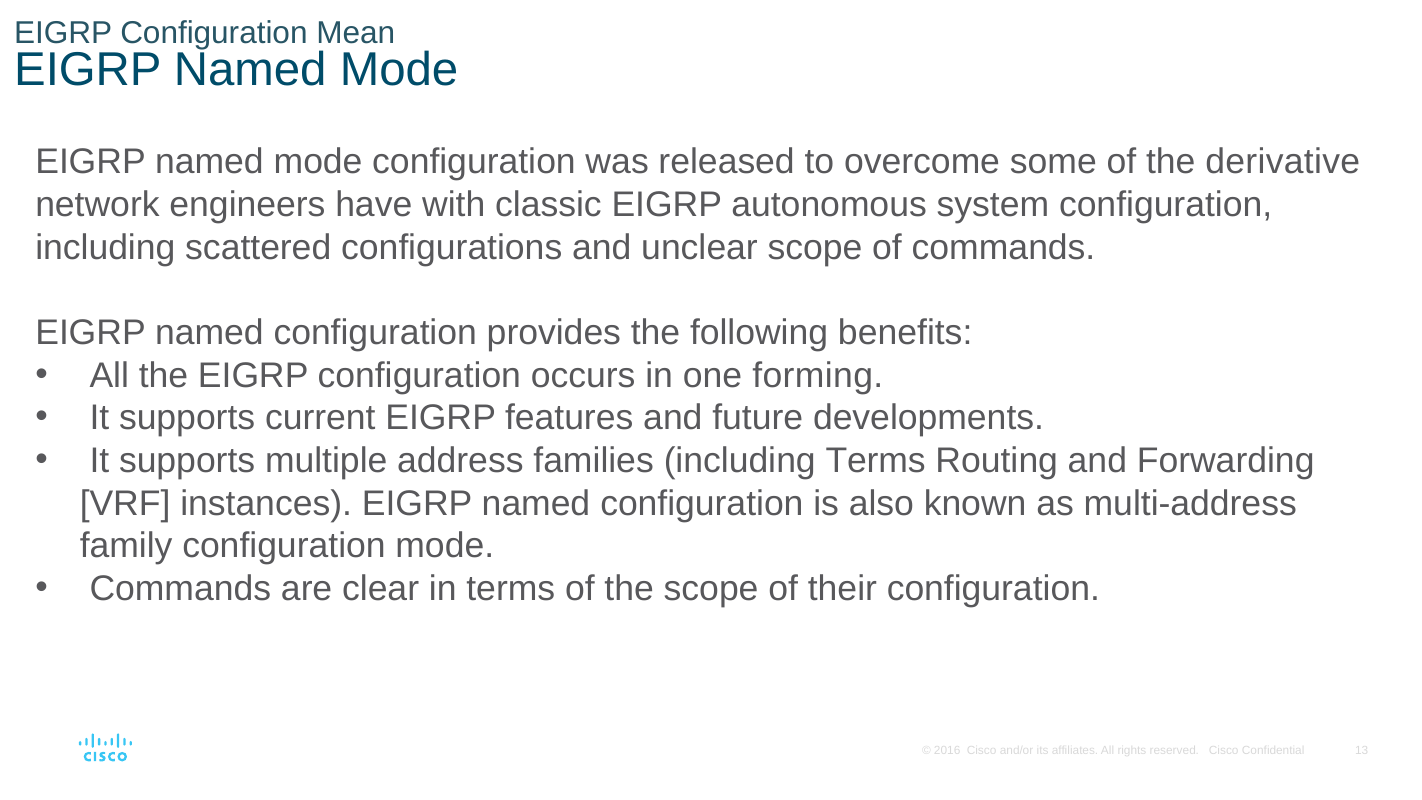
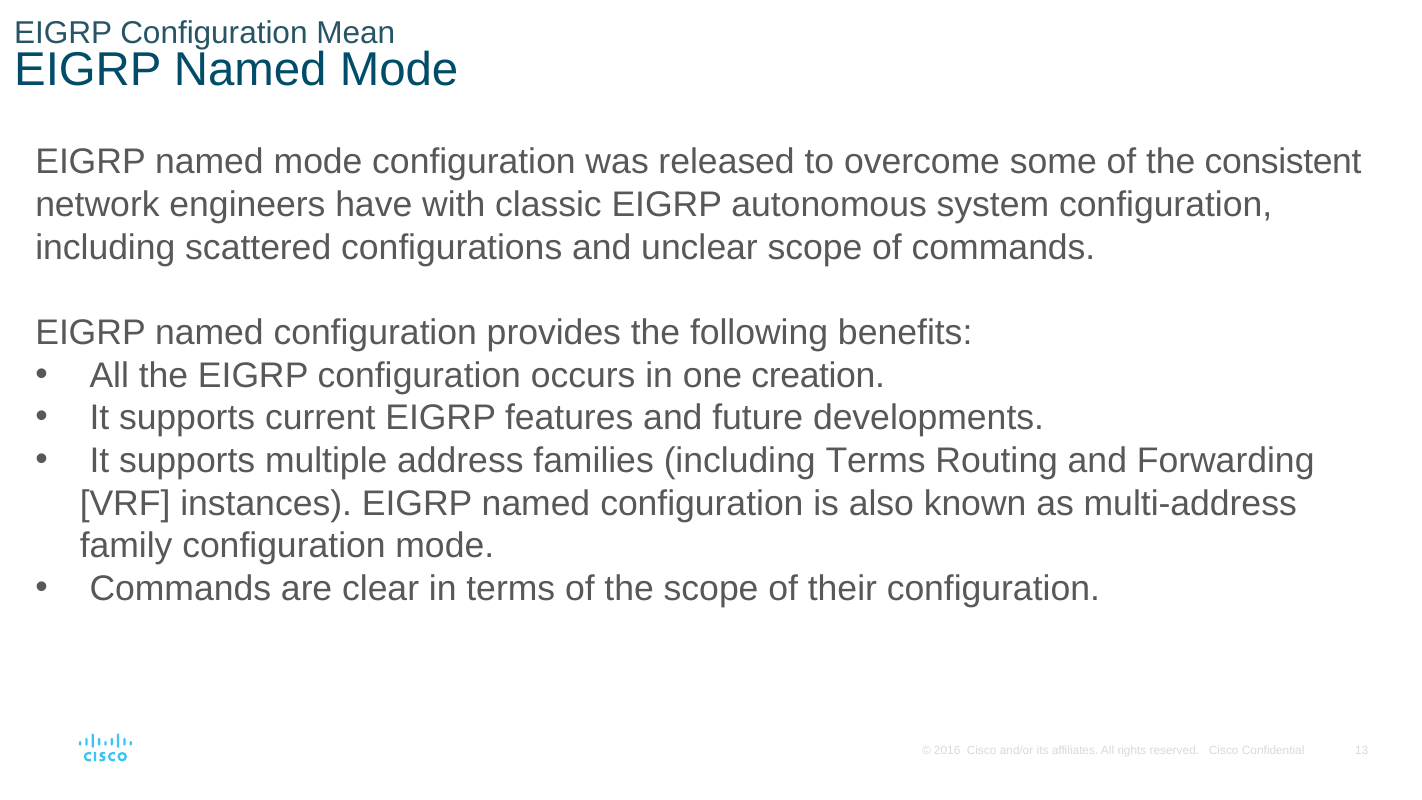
derivative: derivative -> consistent (1283, 162)
forming: forming -> creation (818, 375)
